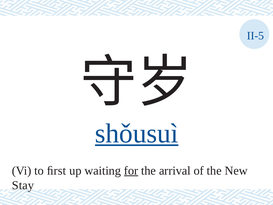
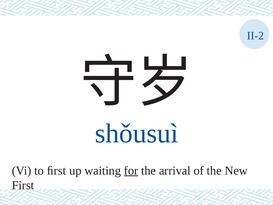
II-5: II-5 -> II-2 (255, 36)
shǒusuì underline: present -> none (137, 133)
Stay: Stay -> First (23, 185)
